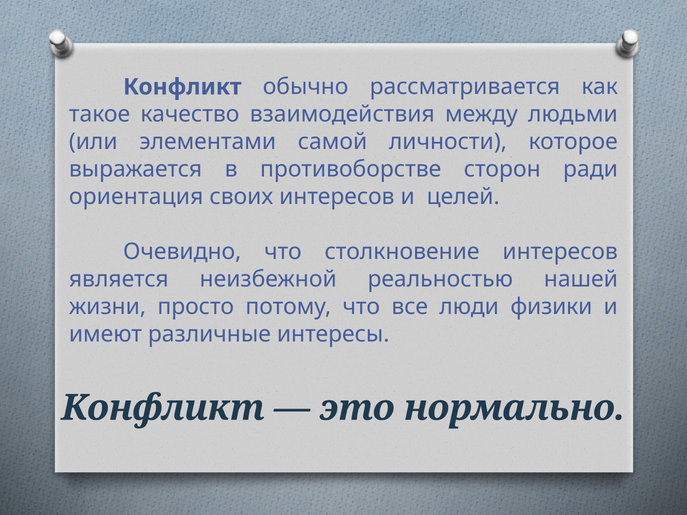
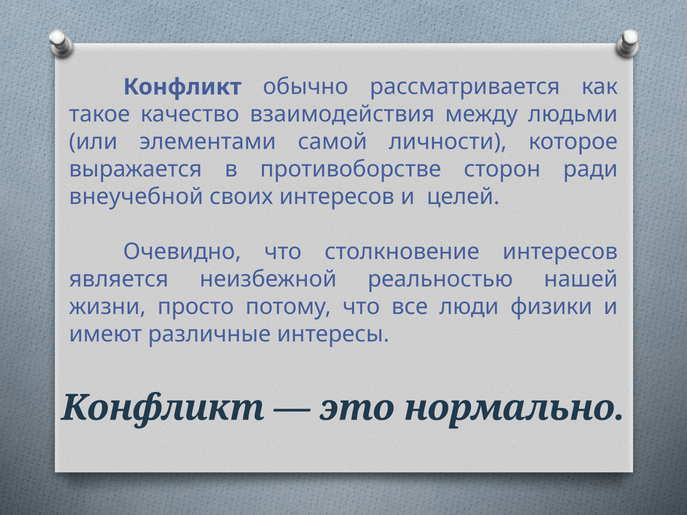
ориентация: ориентация -> внеучебной (136, 197)
